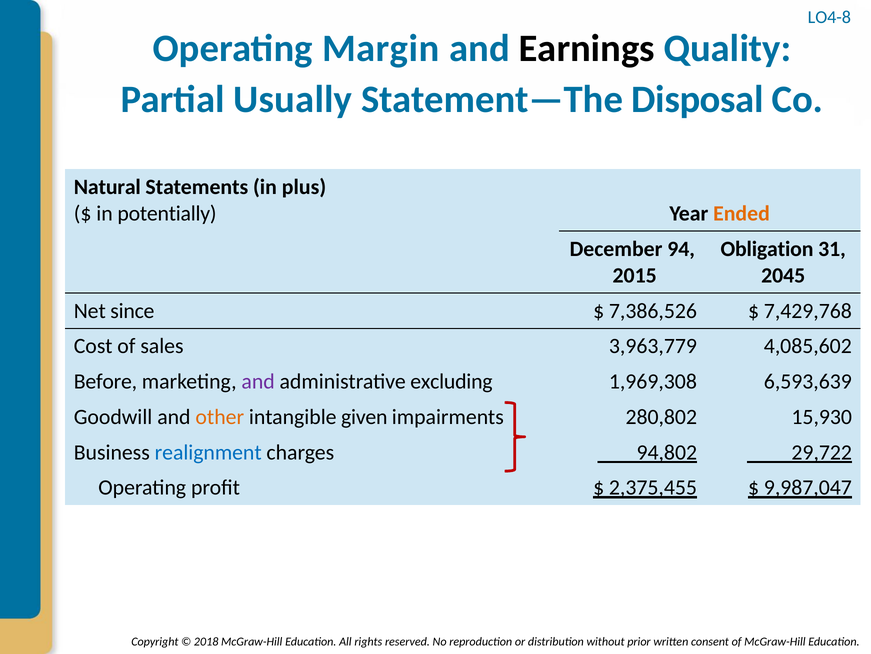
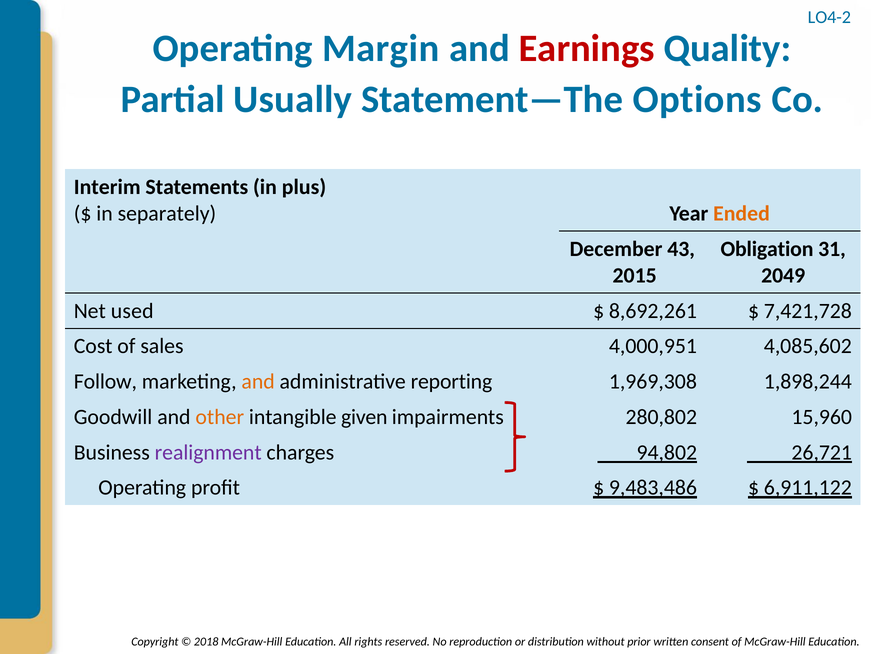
LO4-8: LO4-8 -> LO4-2 (829, 17)
Earnings colour: black -> red (587, 48)
Disposal: Disposal -> Options (697, 99)
Natural: Natural -> Interim (107, 187)
potentially: potentially -> separately (167, 213)
94: 94 -> 43 (681, 249)
2045: 2045 -> 2049 (783, 275)
since: since -> used (132, 311)
7,386,526: 7,386,526 -> 8,692,261 (653, 311)
7,429,768: 7,429,768 -> 7,421,728 (808, 311)
3,963,779: 3,963,779 -> 4,000,951 (653, 346)
Before: Before -> Follow (105, 381)
and colour: purple -> orange (258, 381)
excluding: excluding -> reporting (451, 381)
6,593,639: 6,593,639 -> 1,898,244 (808, 381)
15,930: 15,930 -> 15,960 (822, 417)
realignment colour: blue -> purple (208, 452)
29,722: 29,722 -> 26,721 (822, 452)
2,375,455: 2,375,455 -> 9,483,486 (653, 487)
9,987,047: 9,987,047 -> 6,911,122 (808, 487)
